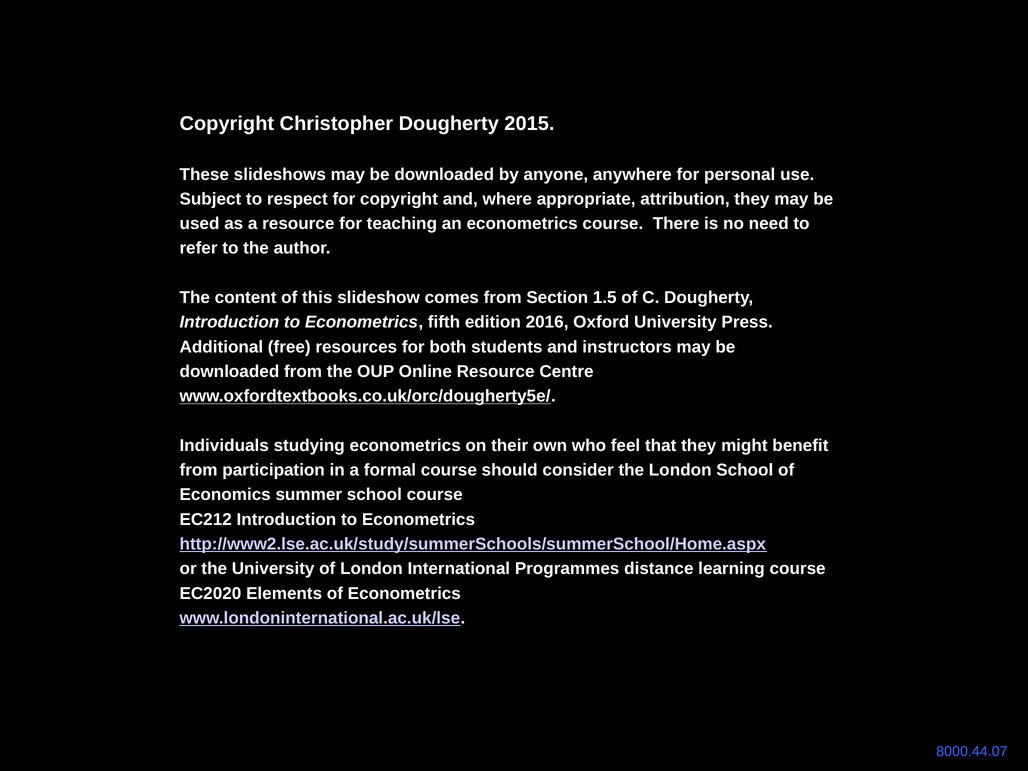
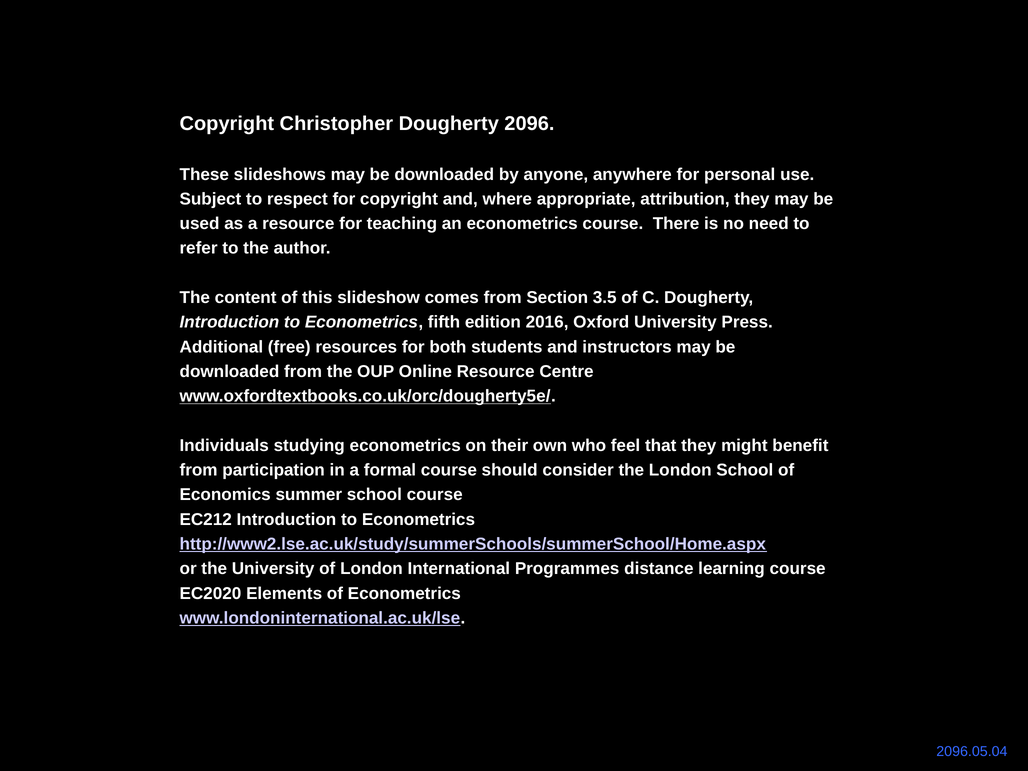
2015: 2015 -> 2096 (529, 124)
1.5: 1.5 -> 3.5 (605, 298)
8000.44.07: 8000.44.07 -> 2096.05.04 (972, 751)
